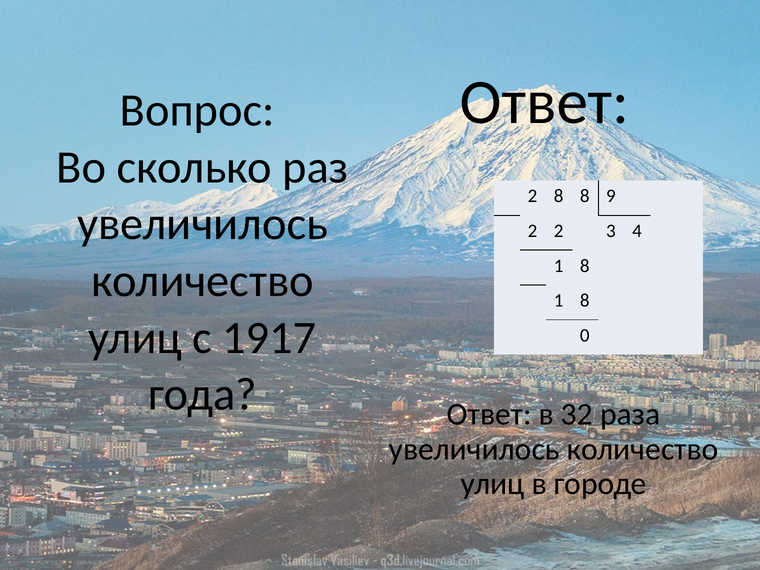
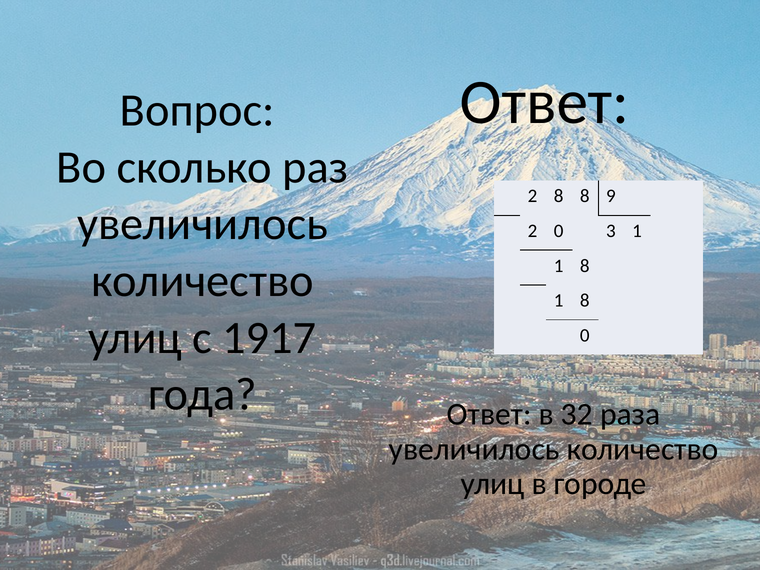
2 2: 2 -> 0 (559, 231)
3 4: 4 -> 1 (637, 231)
